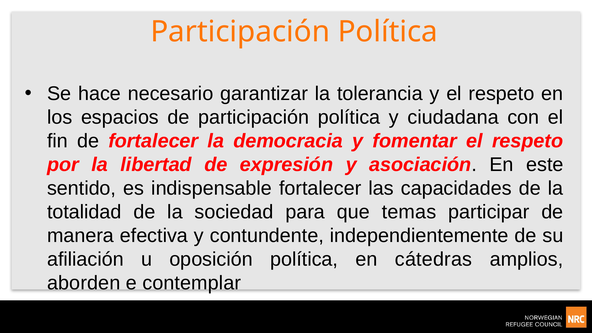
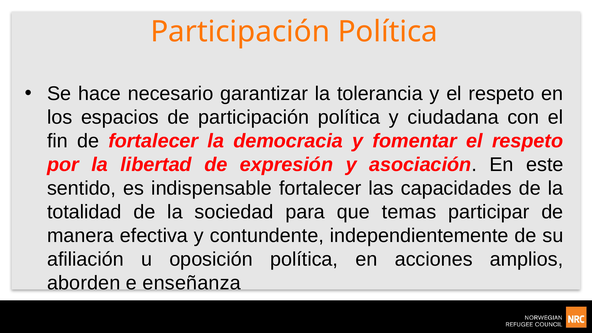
cátedras: cátedras -> acciones (434, 259)
contemplar: contemplar -> enseñanza (192, 283)
